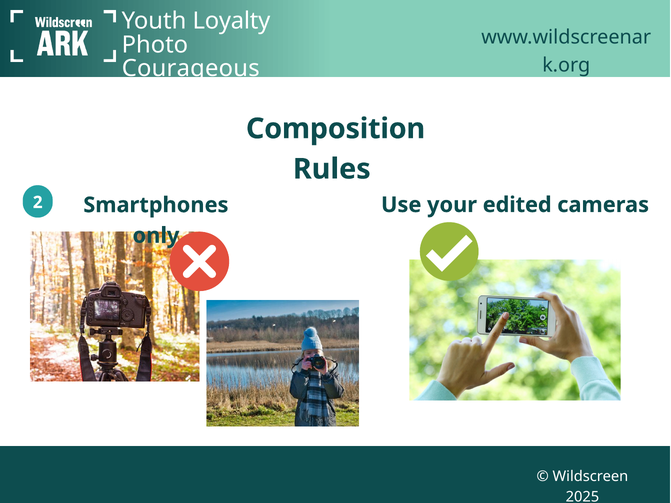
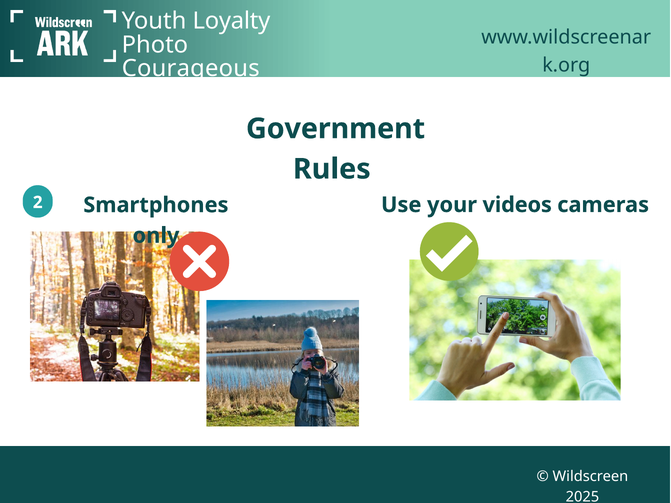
Composition: Composition -> Government (336, 129)
edited: edited -> videos (517, 205)
